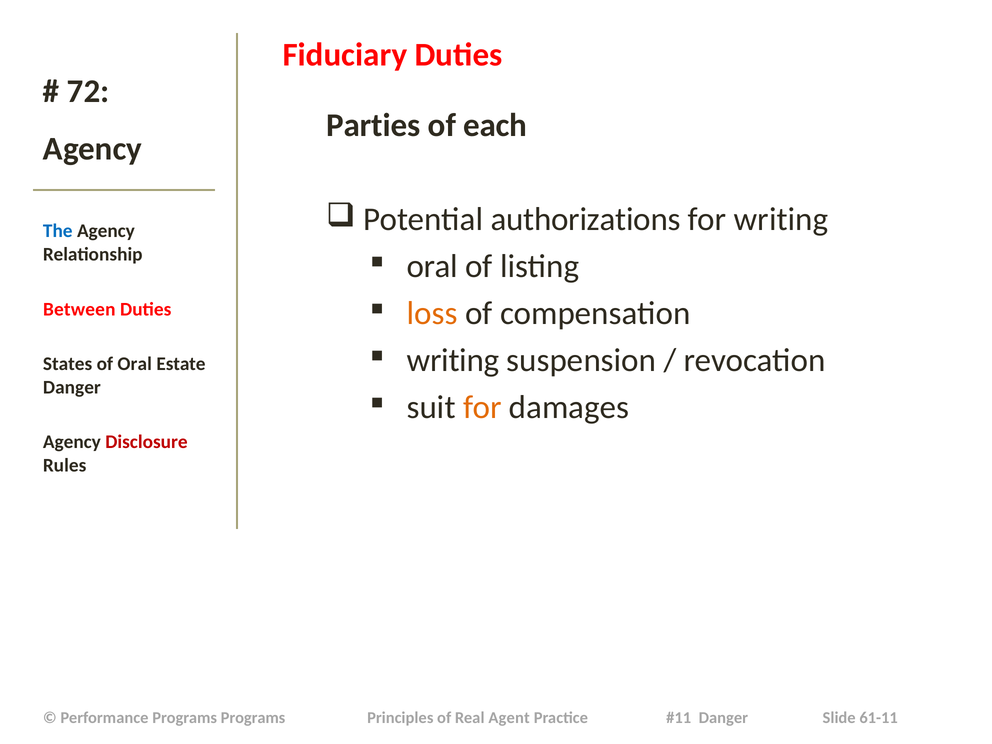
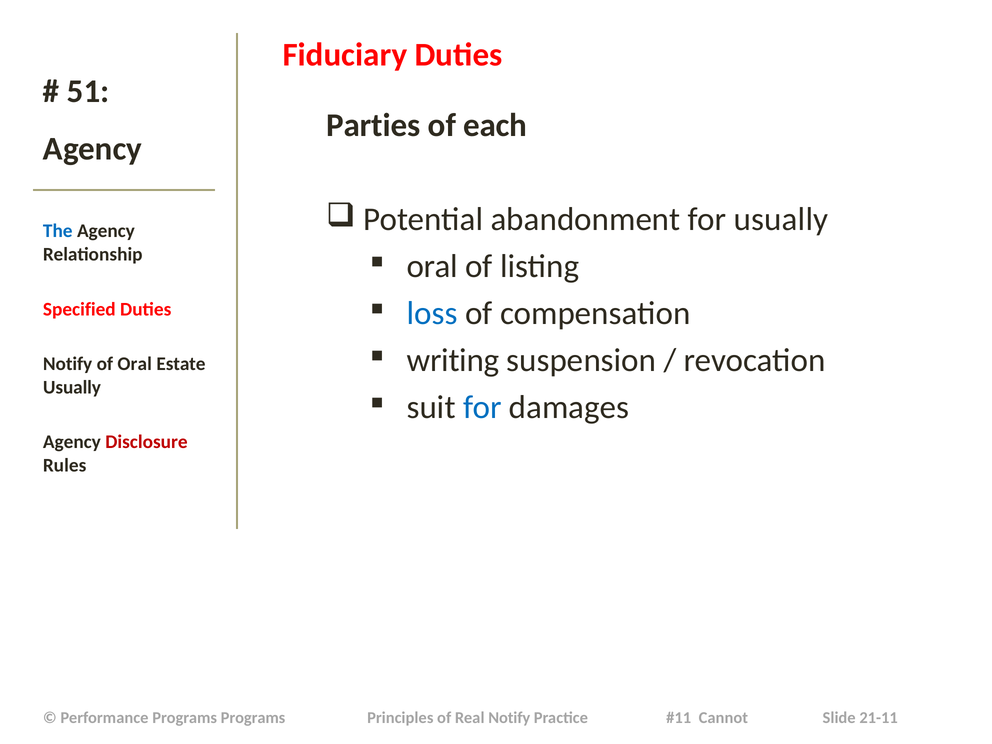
72: 72 -> 51 (88, 92)
authorizations: authorizations -> abandonment (586, 219)
for writing: writing -> usually (781, 219)
loss colour: orange -> blue (432, 313)
Between: Between -> Specified (79, 309)
States: States -> Notify (68, 364)
Danger: Danger -> Usually (72, 387)
for colour: orange -> blue (482, 407)
Real Agent: Agent -> Notify (509, 718)
Danger: Danger -> Cannot (723, 718)
61-11: 61-11 -> 21-11 (879, 718)
